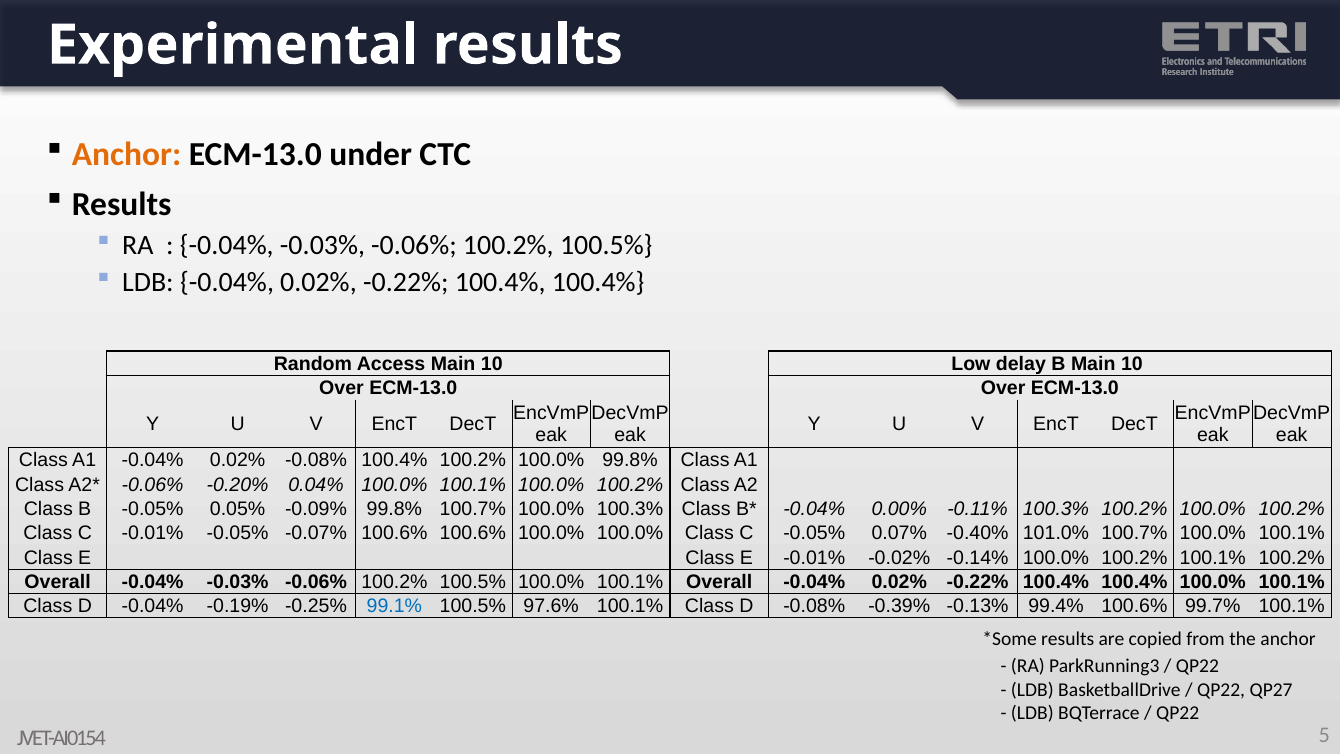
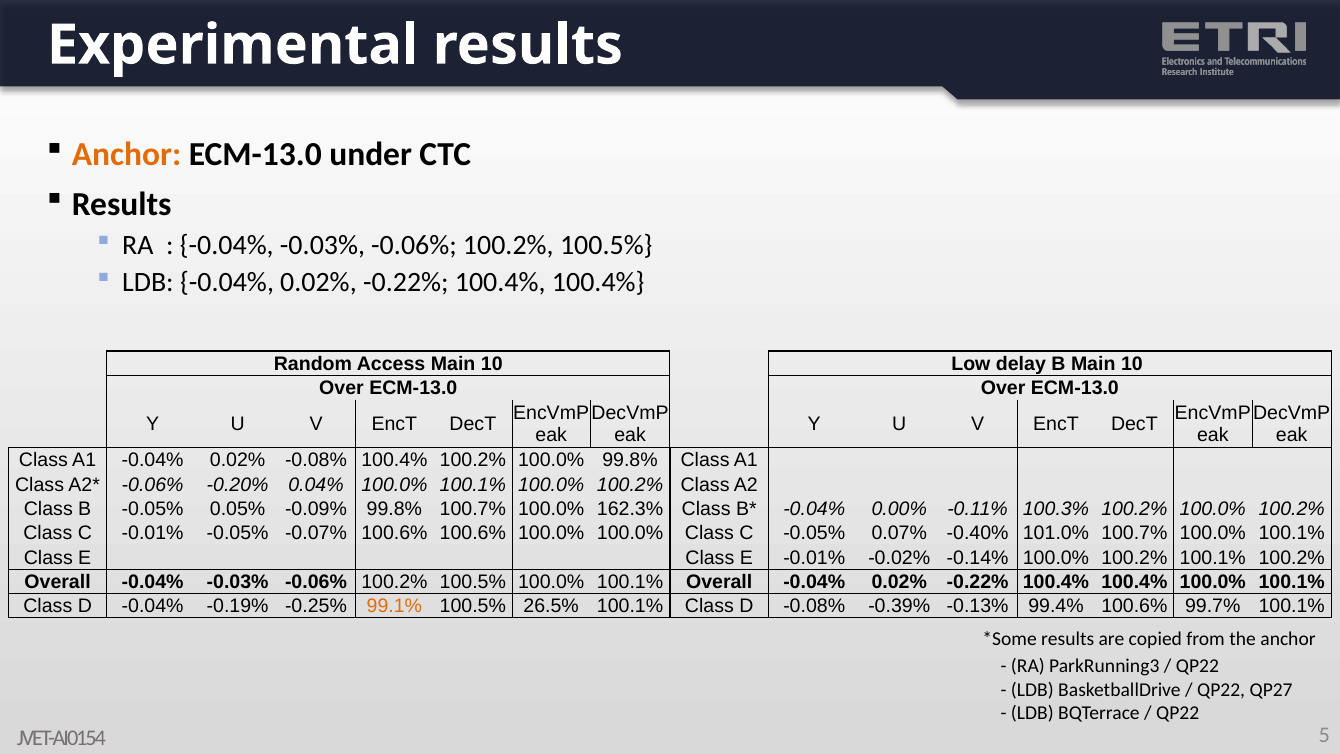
100.0% 100.3%: 100.3% -> 162.3% (630, 509)
99.1% colour: blue -> orange (394, 606)
97.6%: 97.6% -> 26.5% (551, 606)
